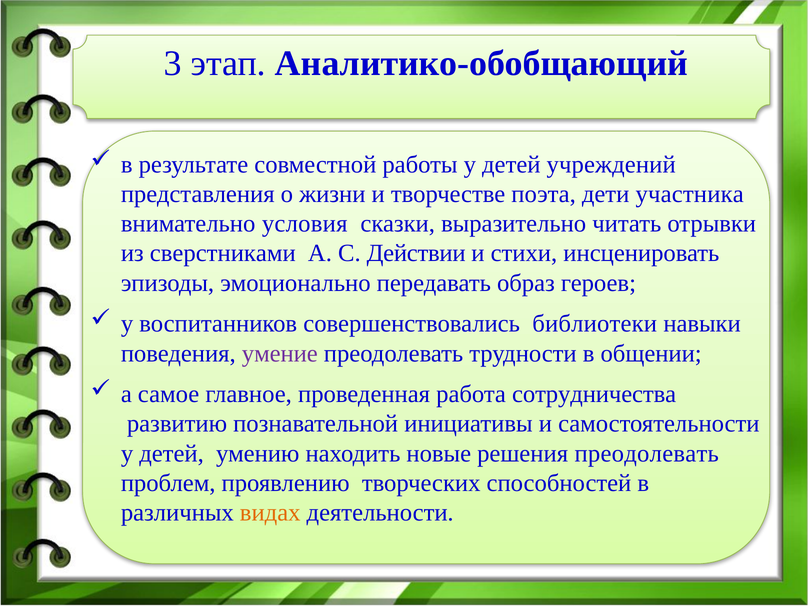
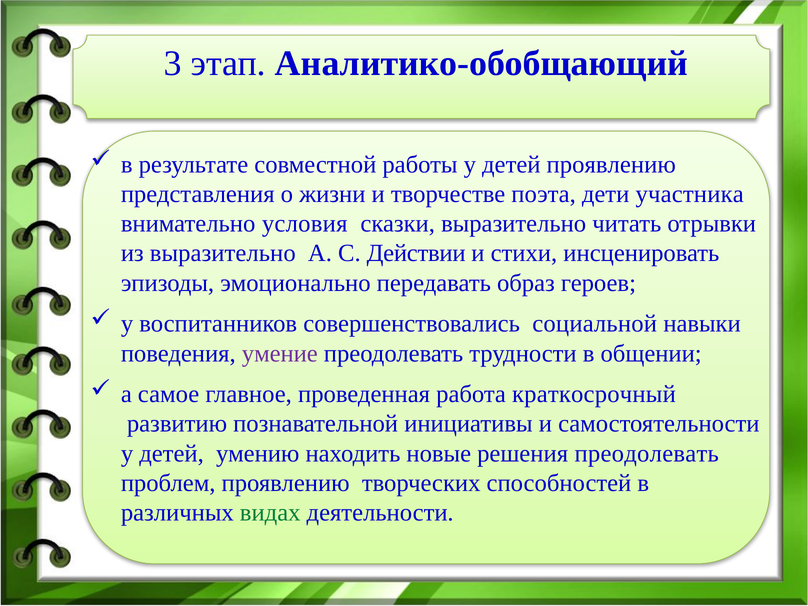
детей учреждений: учреждений -> проявлению (611, 164)
из сверстниками: сверстниками -> выразительно (223, 253)
библиотеки: библиотеки -> социальной (595, 324)
сотрудничества: сотрудничества -> краткосрочный (594, 394)
видах colour: orange -> green (270, 513)
